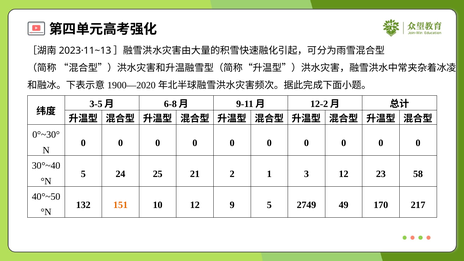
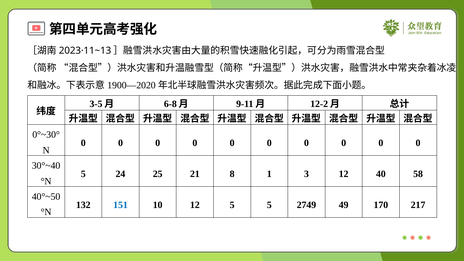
2: 2 -> 8 (232, 174)
23: 23 -> 40 (381, 174)
151 colour: orange -> blue (121, 205)
12 9: 9 -> 5 (232, 205)
